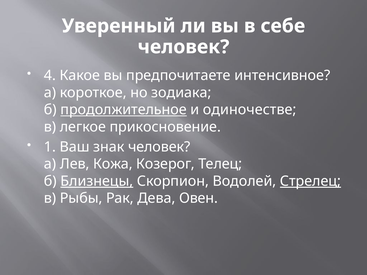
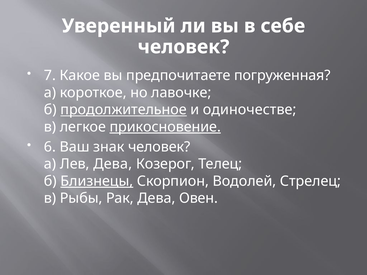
4: 4 -> 7 (50, 76)
интенсивное: интенсивное -> погруженная (282, 76)
зодиака: зодиака -> лавочке (181, 93)
прикосновение underline: none -> present (165, 127)
1: 1 -> 6 (50, 147)
Лев Кожа: Кожа -> Дева (113, 164)
Стрелец underline: present -> none (310, 181)
